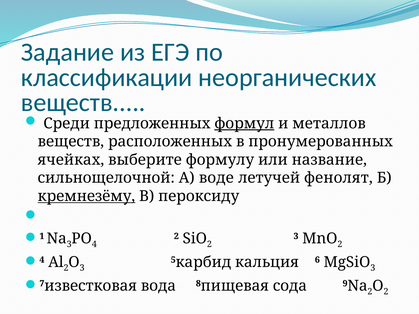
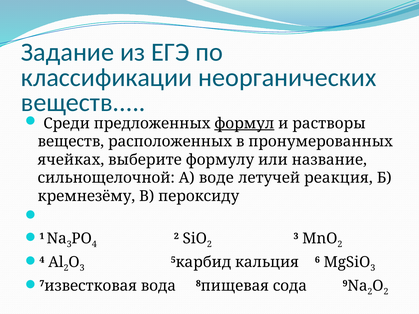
металлов: металлов -> растворы (329, 124)
фенолят: фенолят -> реакция (338, 178)
кремнезёму underline: present -> none (86, 196)
